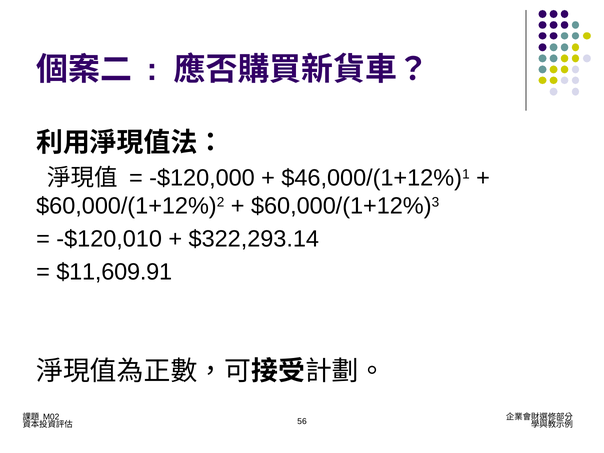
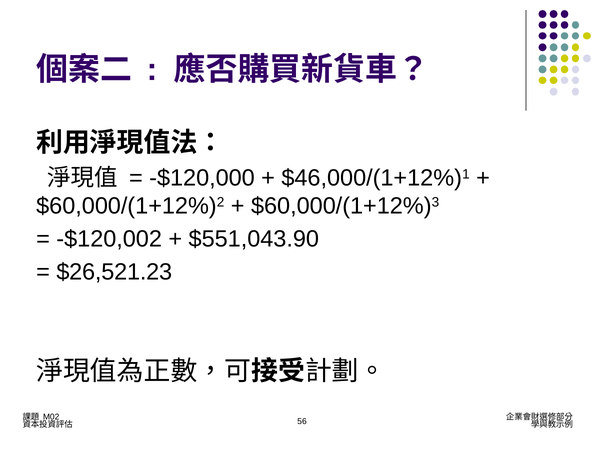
-$120,010: -$120,010 -> -$120,002 (109, 239)
$322,293.14: $322,293.14 -> $551,043.90 (254, 239)
$11,609.91: $11,609.91 -> $26,521.23 (114, 272)
